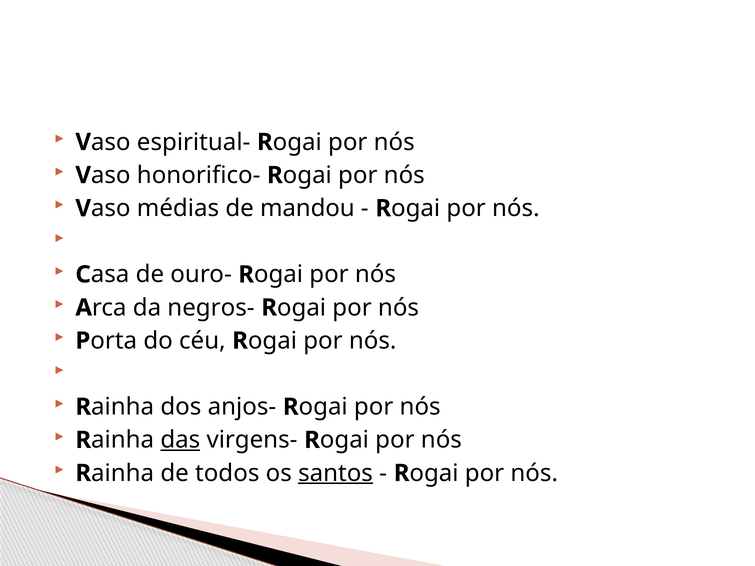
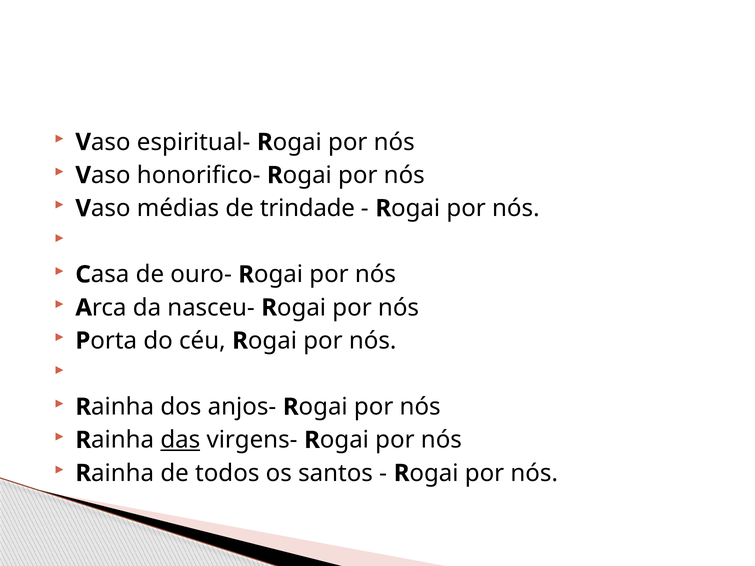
mandou: mandou -> trindade (307, 208)
negros-: negros- -> nasceu- (211, 308)
santos underline: present -> none (336, 473)
